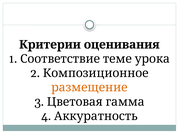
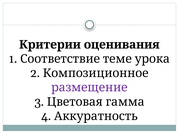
размещение colour: orange -> purple (89, 88)
